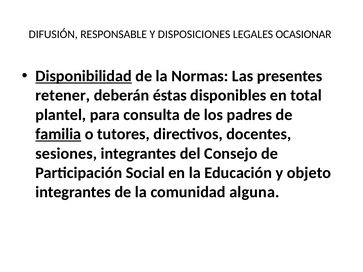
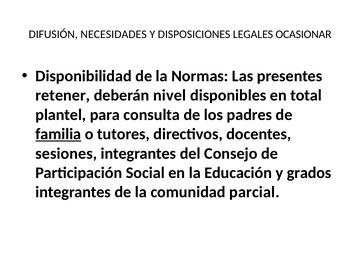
RESPONSABLE: RESPONSABLE -> NECESIDADES (114, 34)
Disponibilidad underline: present -> none (84, 76)
éstas: éstas -> nivel (170, 96)
objeto: objeto -> grados (309, 173)
alguna: alguna -> parcial (254, 192)
